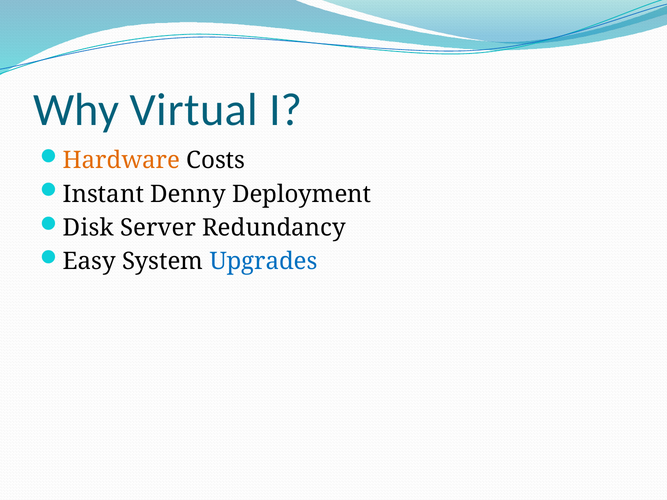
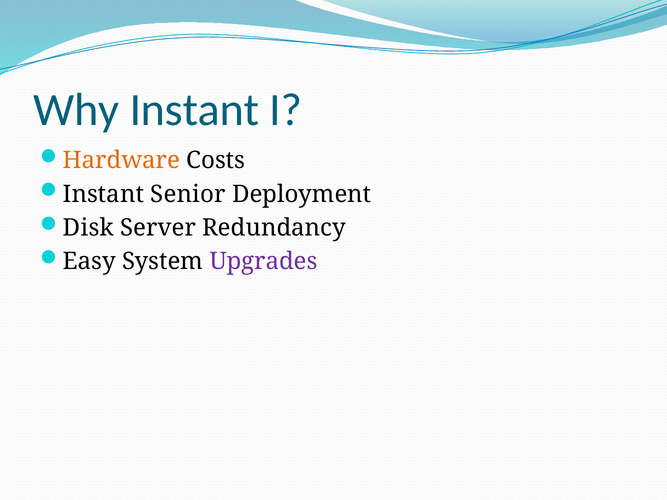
Why Virtual: Virtual -> Instant (194, 110)
Denny: Denny -> Senior (188, 194)
Upgrades colour: blue -> purple (264, 262)
